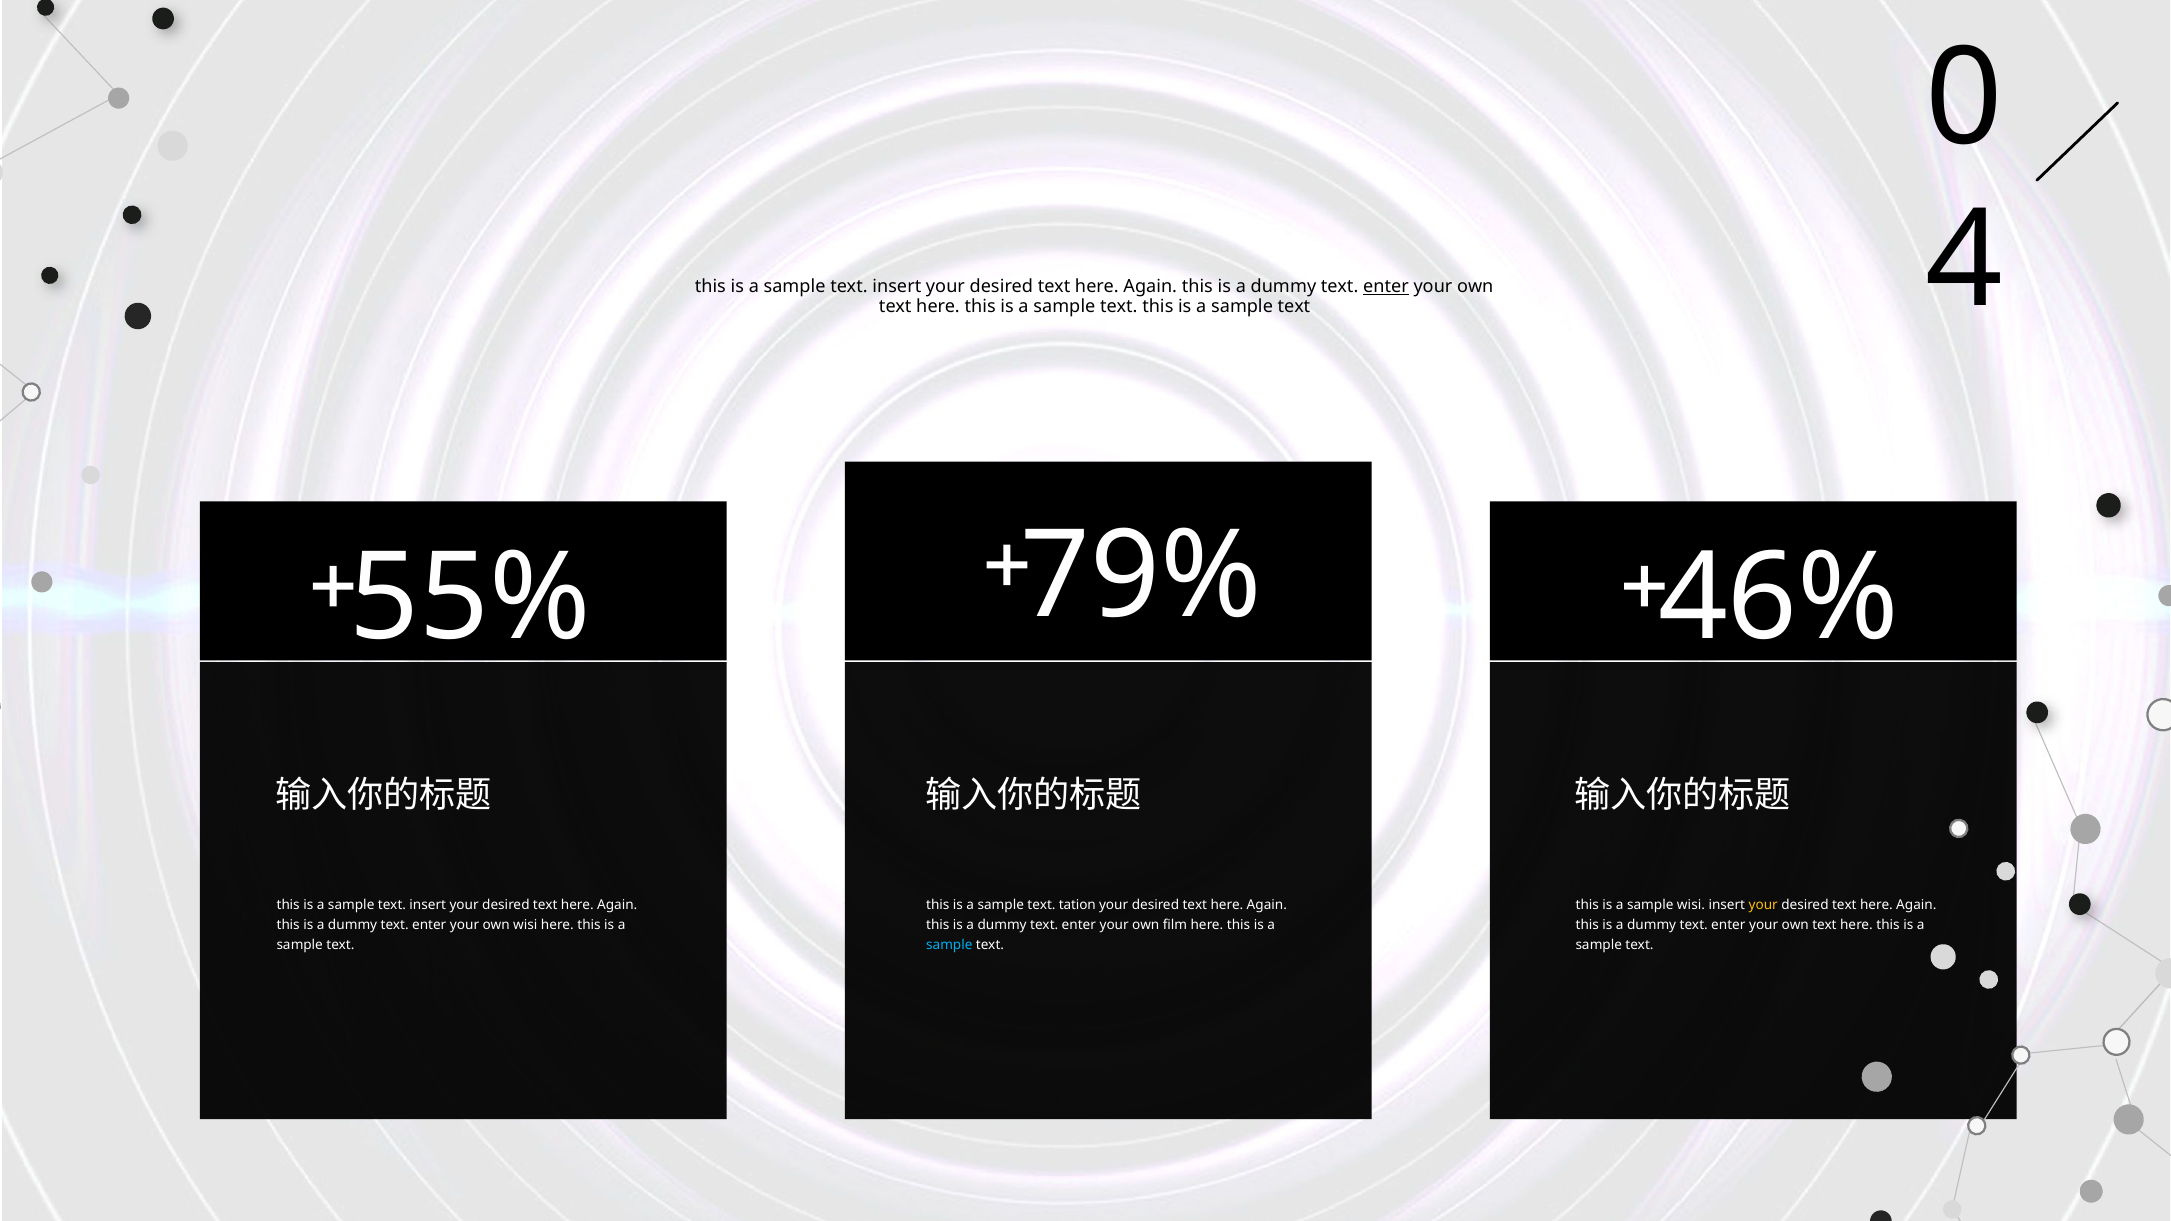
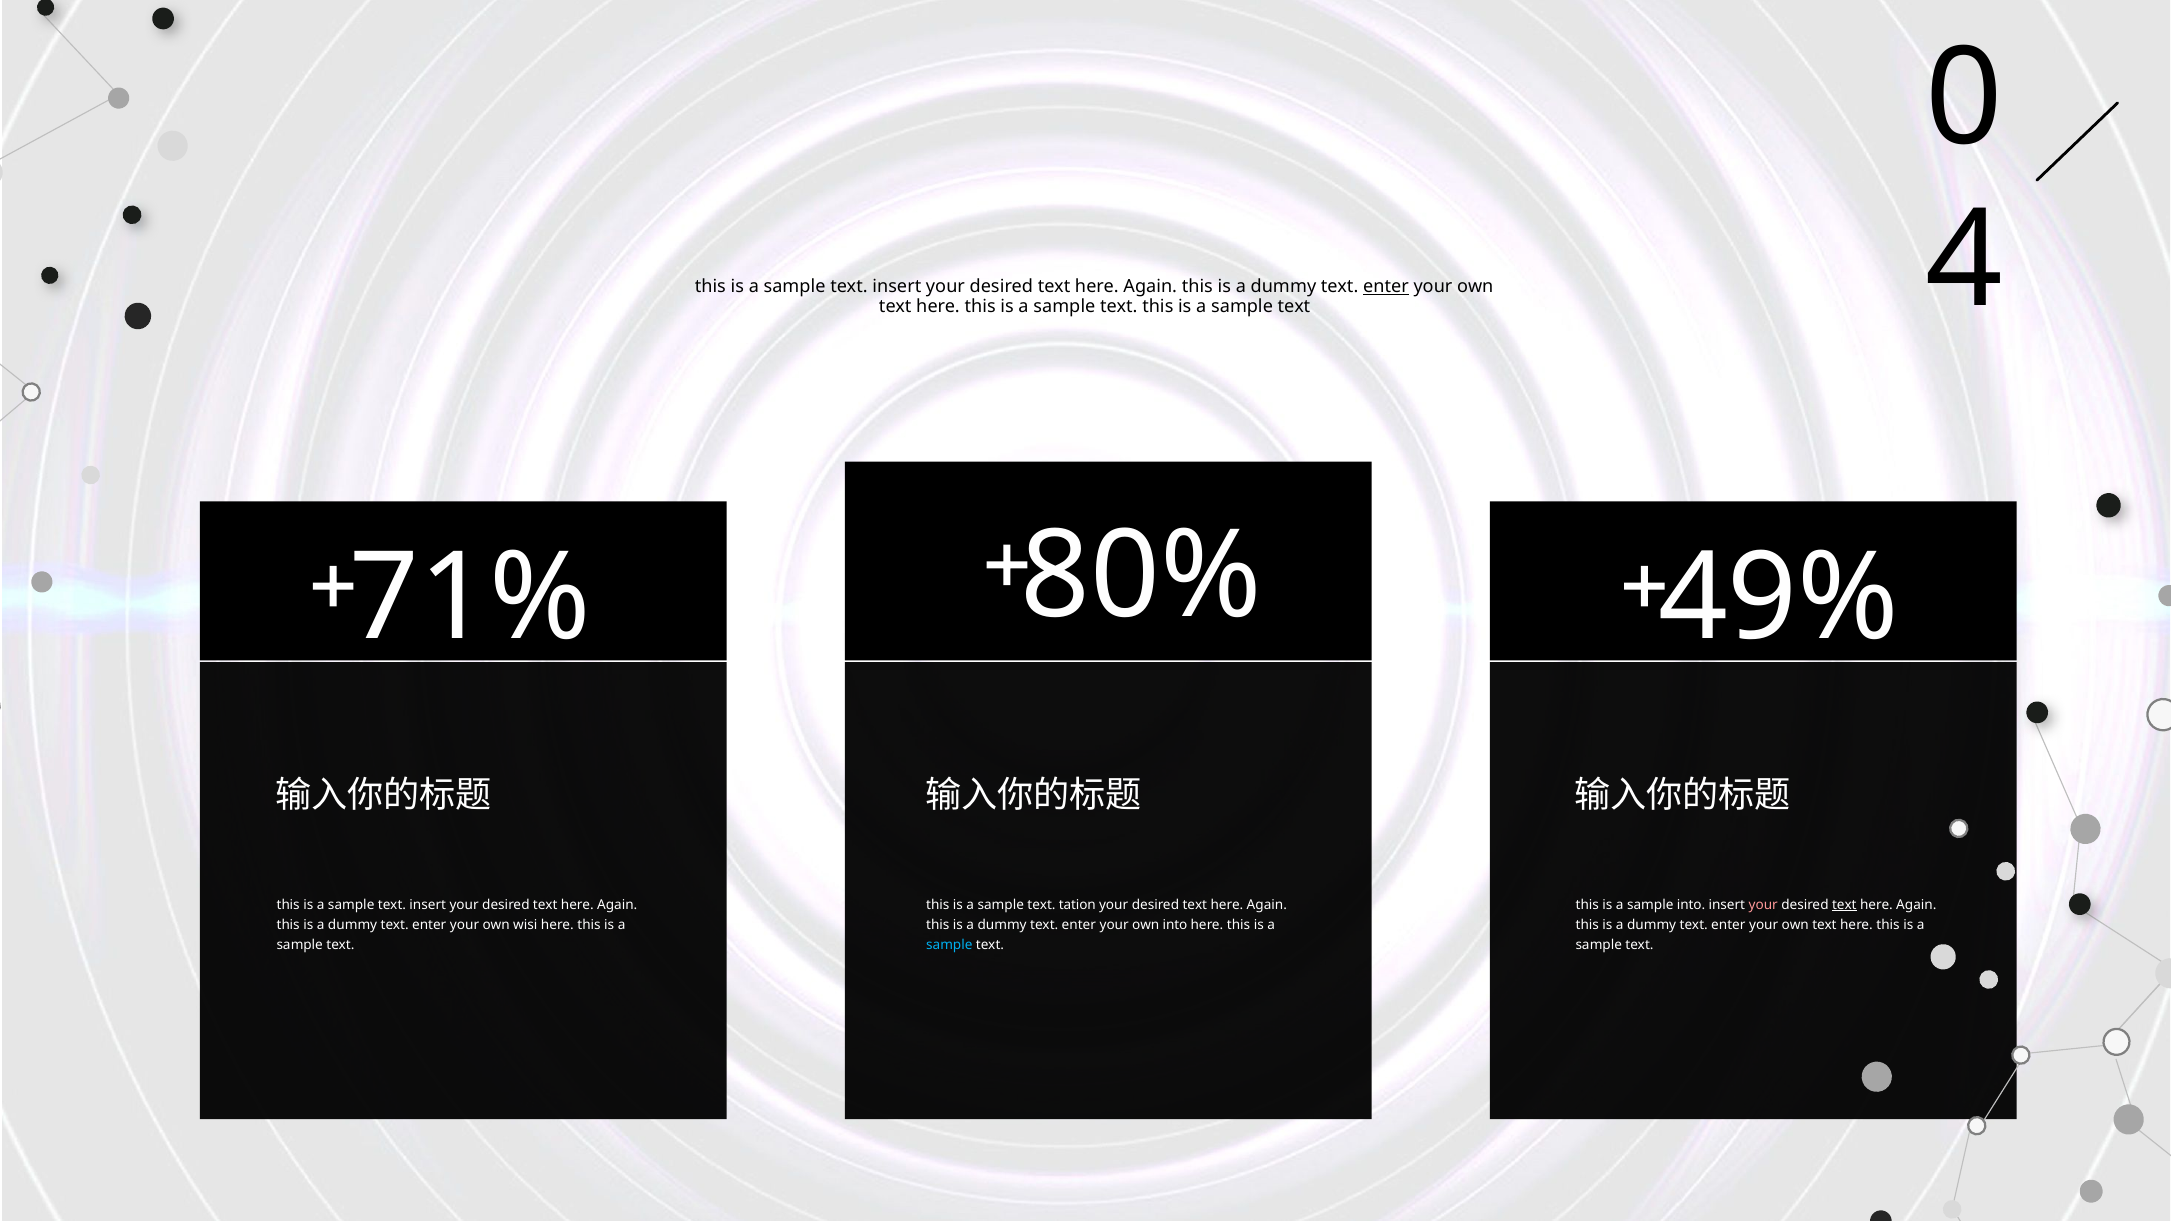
79%: 79% -> 80% (1141, 577)
55%: 55% -> 71% (470, 598)
46%: 46% -> 49% (1779, 598)
sample wisi: wisi -> into (1691, 905)
your colour: yellow -> pink (1763, 905)
text underline: none -> present (1844, 905)
own film: film -> into (1175, 925)
